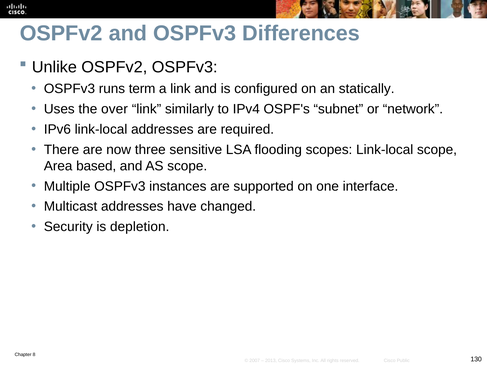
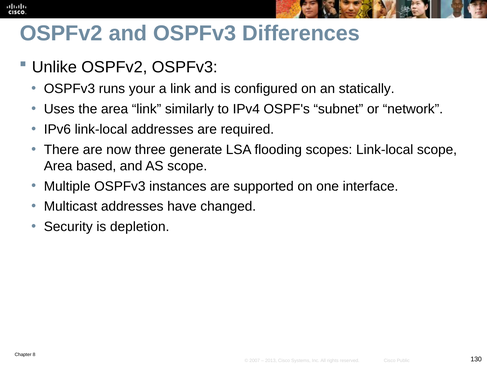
term: term -> your (142, 89)
the over: over -> area (115, 109)
sensitive: sensitive -> generate (196, 150)
